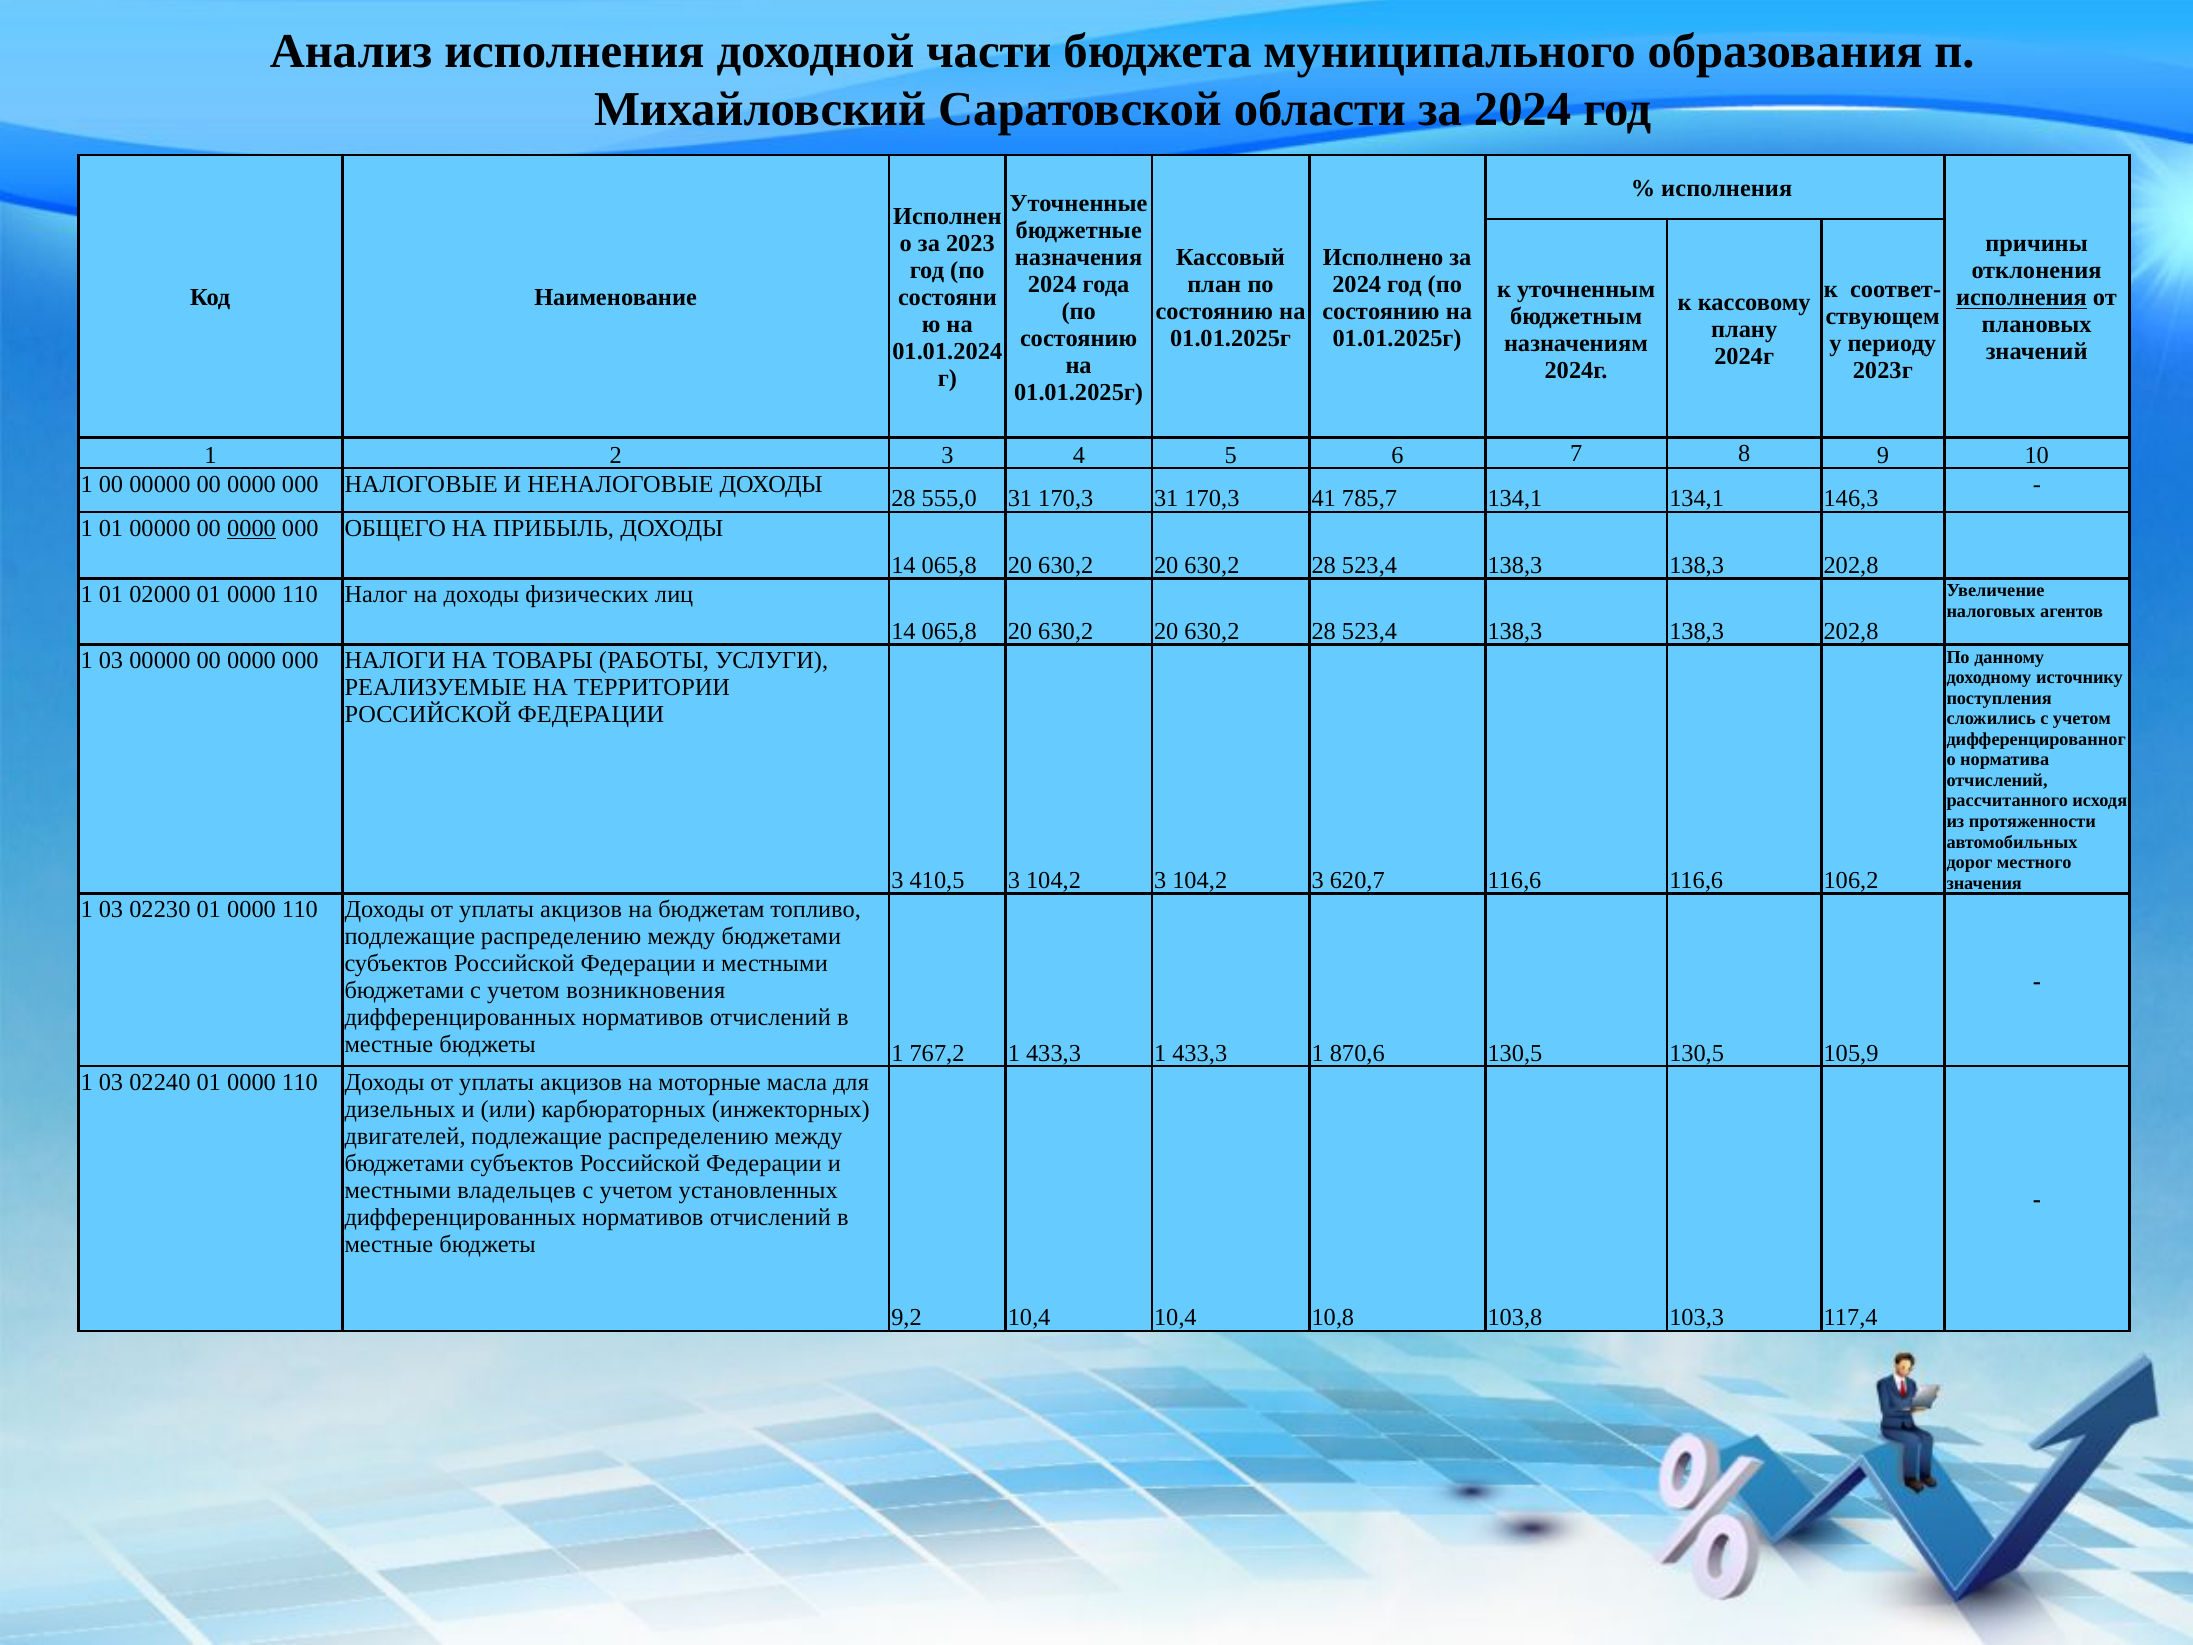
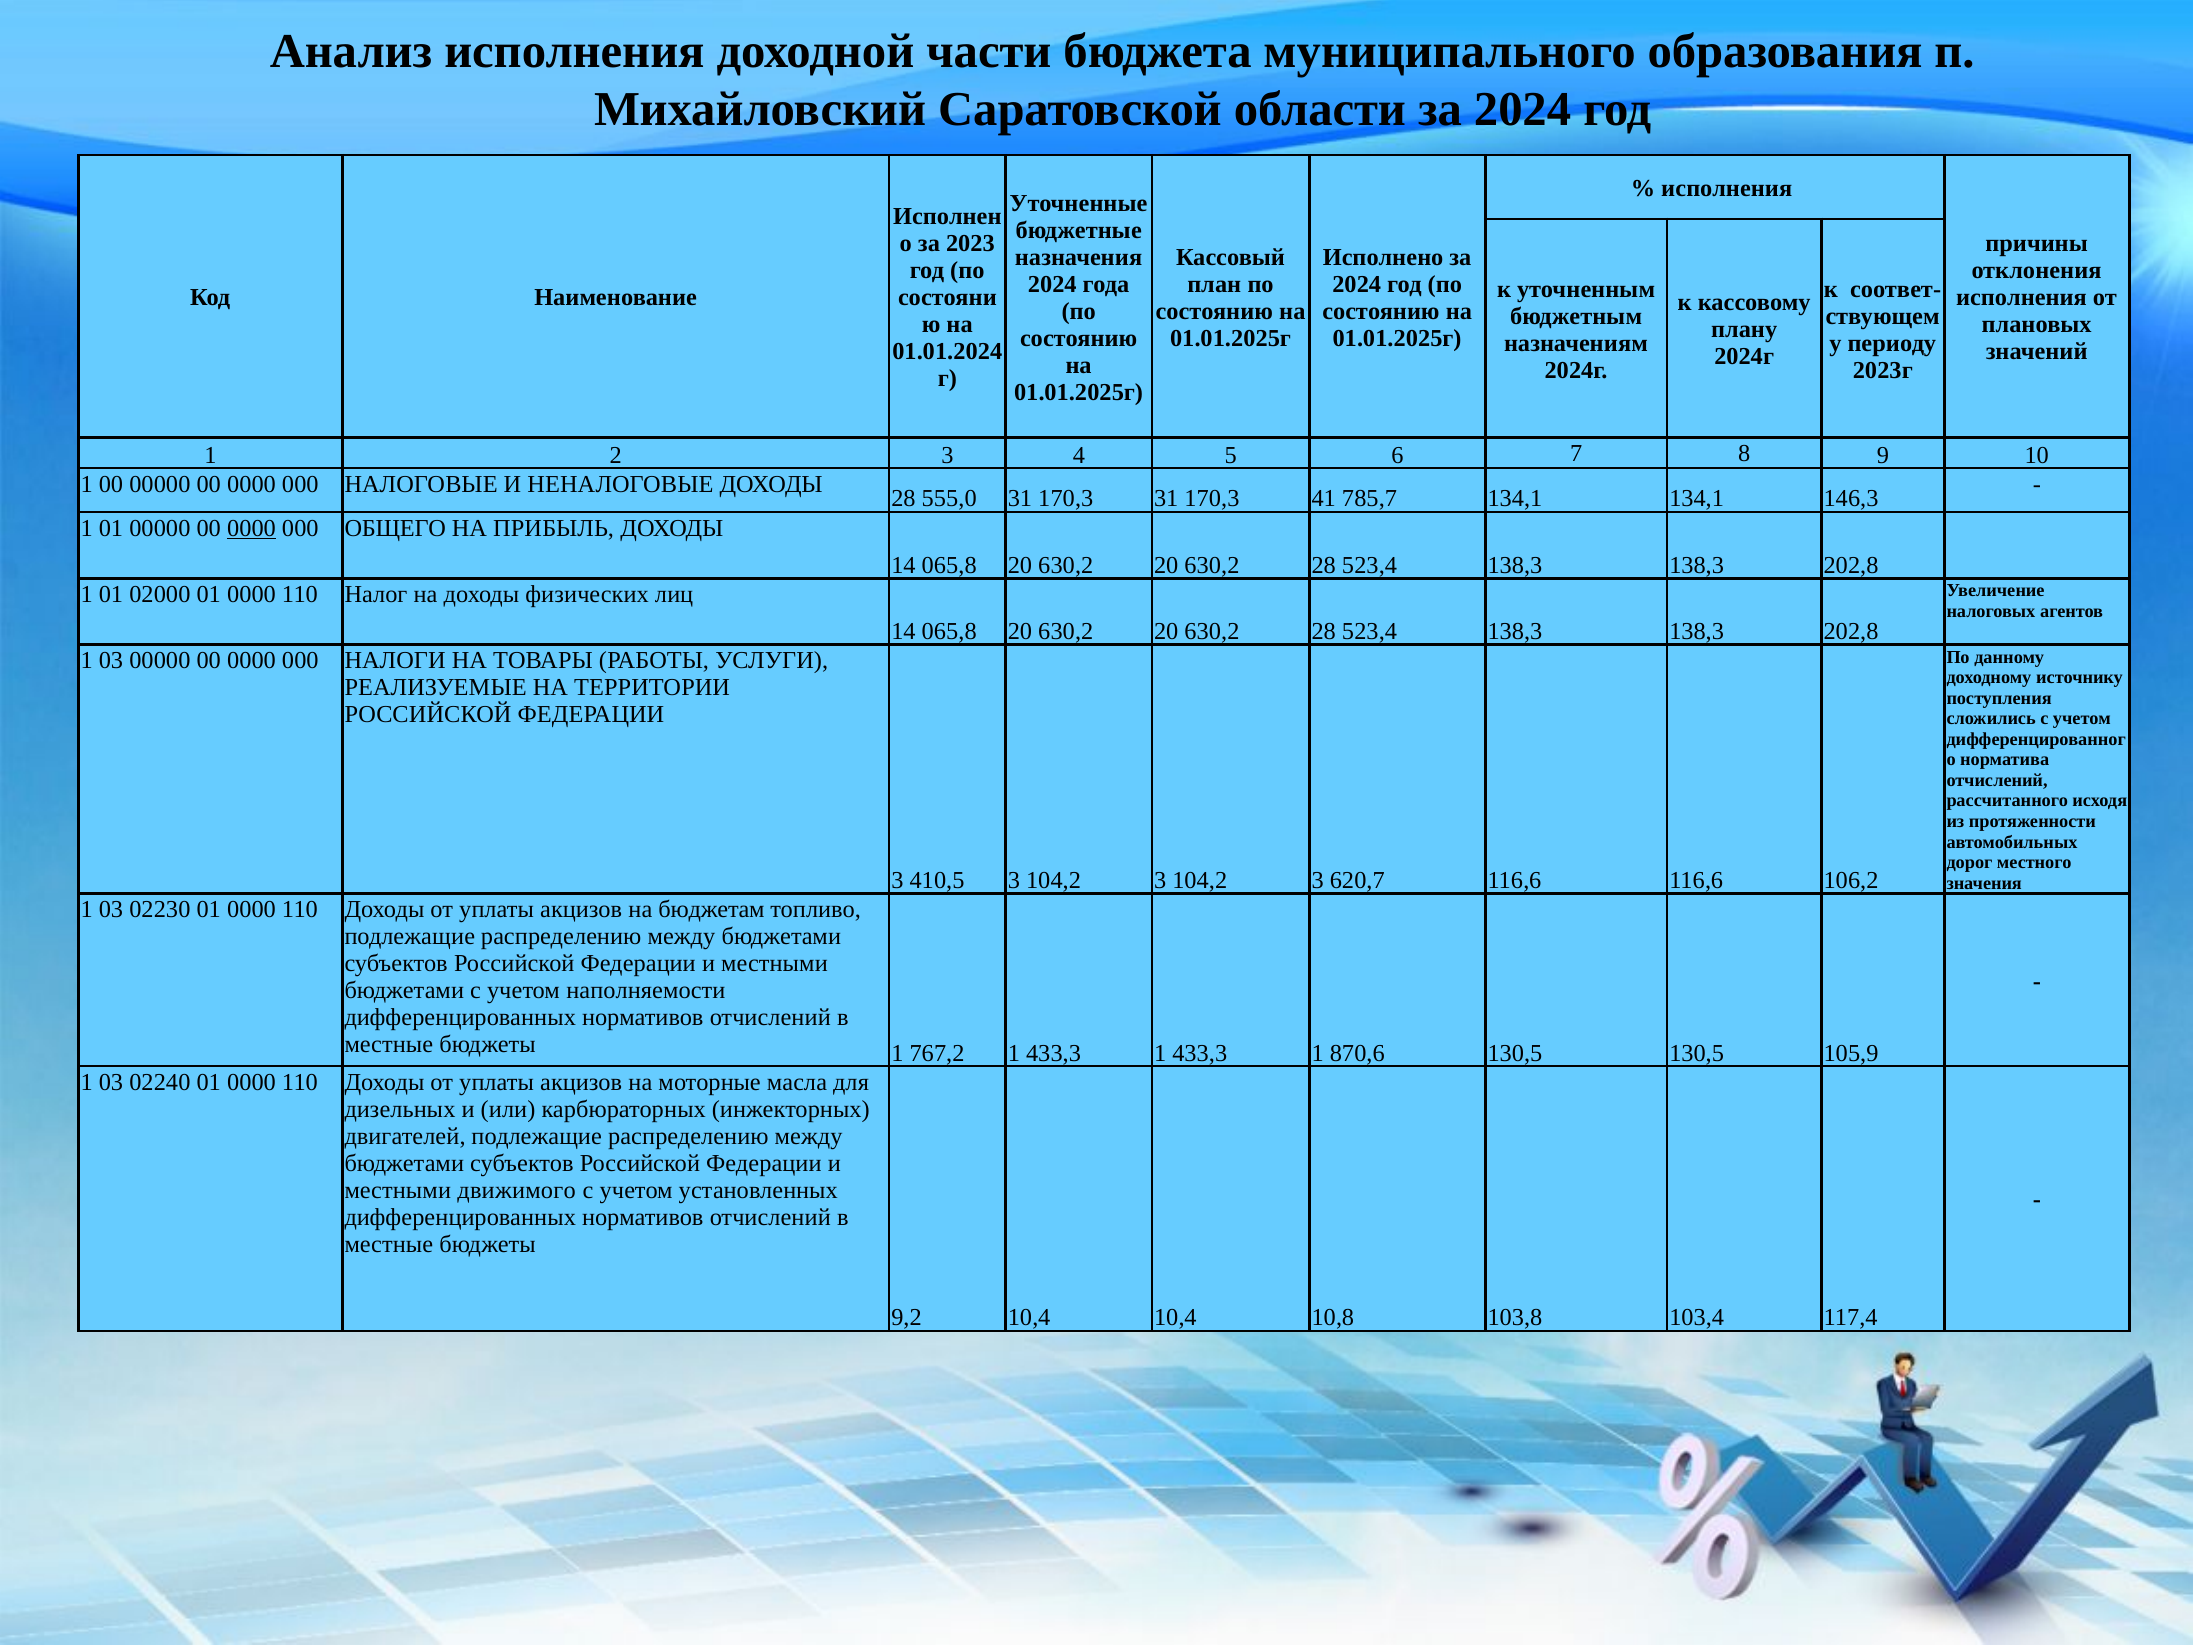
исполнения underline: present -> none (2021, 298)
возникновения: возникновения -> наполняемости (646, 990)
владельцев: владельцев -> движимого (517, 1190)
103,3: 103,3 -> 103,4 (1697, 1318)
